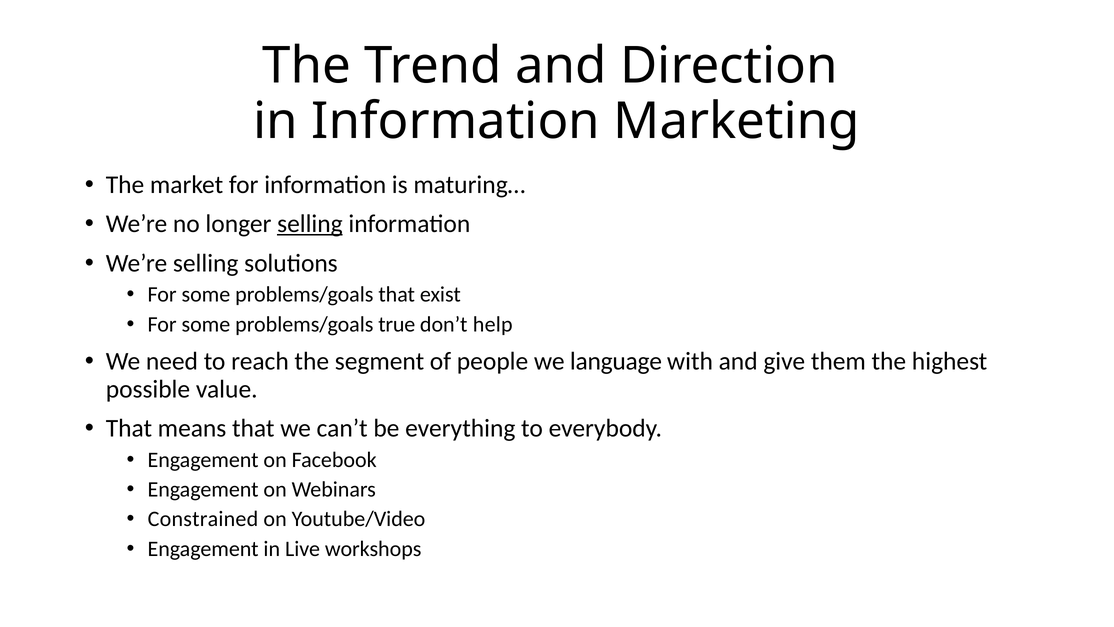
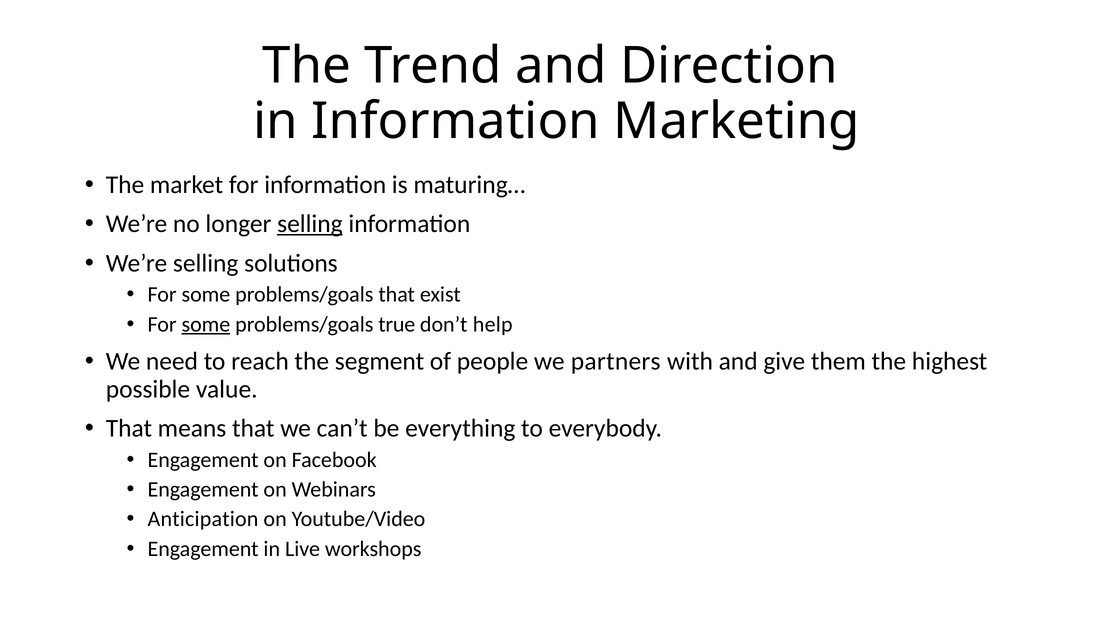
some underline: none -> present (206, 324)
language: language -> partners (616, 361)
Constrained: Constrained -> Anticipation (203, 519)
